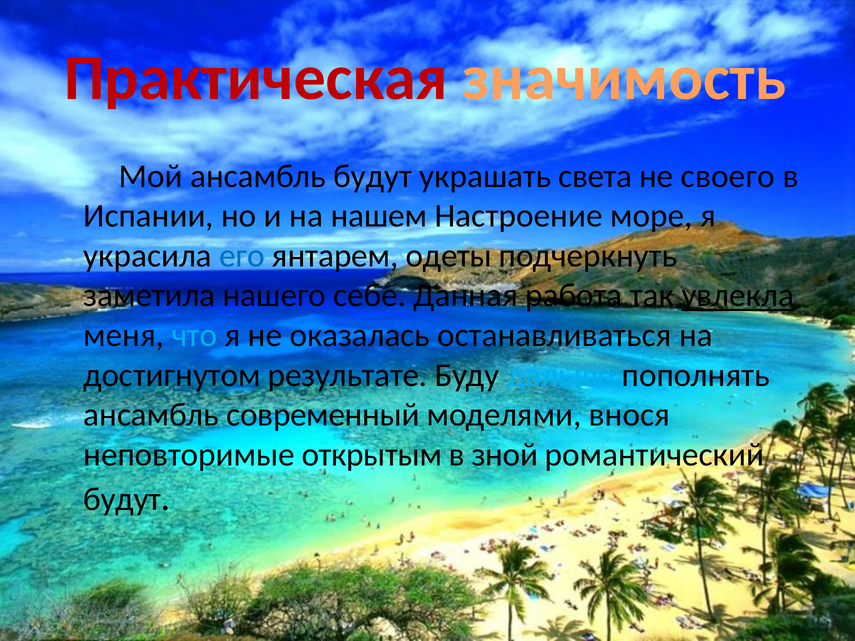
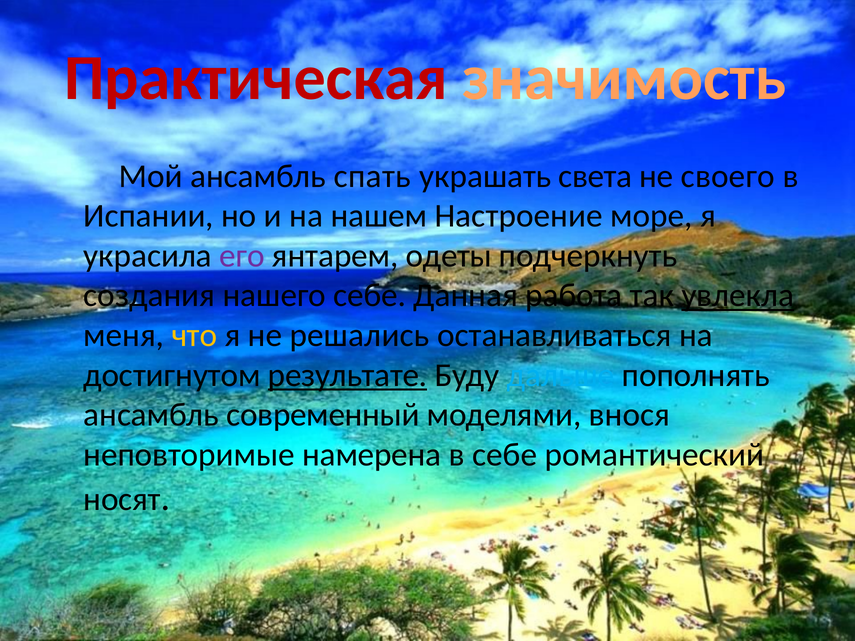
ансамбль будут: будут -> спать (372, 176)
его colour: blue -> purple (242, 256)
заметила: заметила -> создания (149, 296)
что colour: light blue -> yellow (194, 335)
оказалась: оказалась -> решались (360, 335)
результате underline: none -> present (348, 375)
открытым: открытым -> намерена (372, 455)
в зной: зной -> себе (505, 455)
будут: будут -> носят (122, 500)
